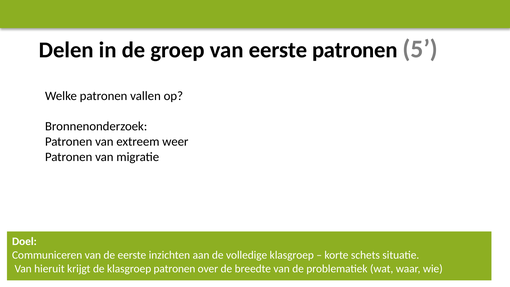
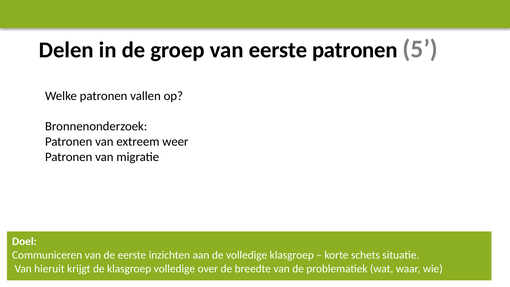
klasgroep patronen: patronen -> volledige (174, 269)
